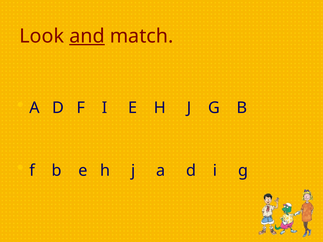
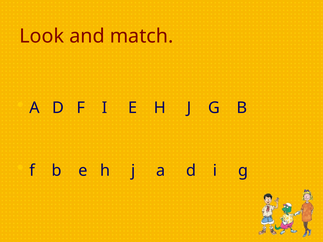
and underline: present -> none (87, 36)
